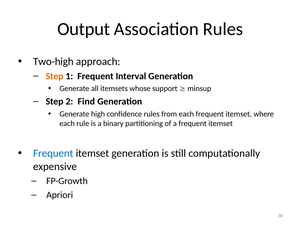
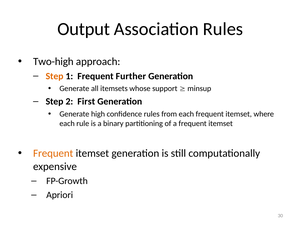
Interval: Interval -> Further (131, 76)
Find: Find -> First (86, 101)
Frequent colour: blue -> orange (53, 153)
